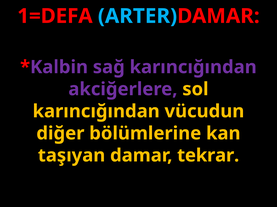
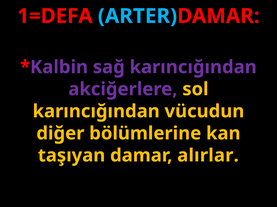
tekrar: tekrar -> alırlar (208, 156)
